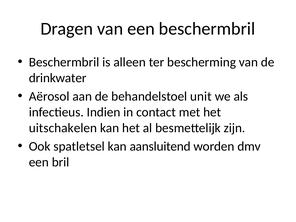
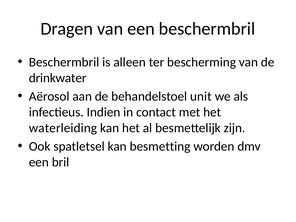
uitschakelen: uitschakelen -> waterleiding (63, 128)
aansluitend: aansluitend -> besmetting (160, 146)
